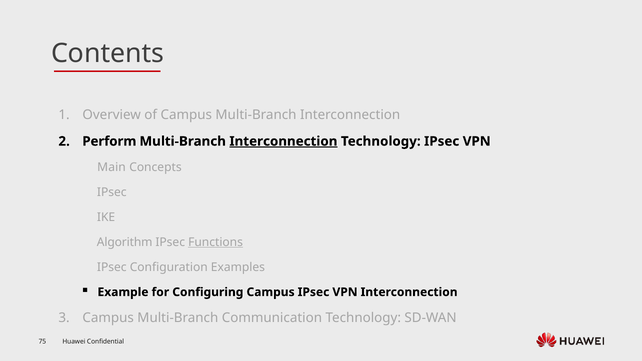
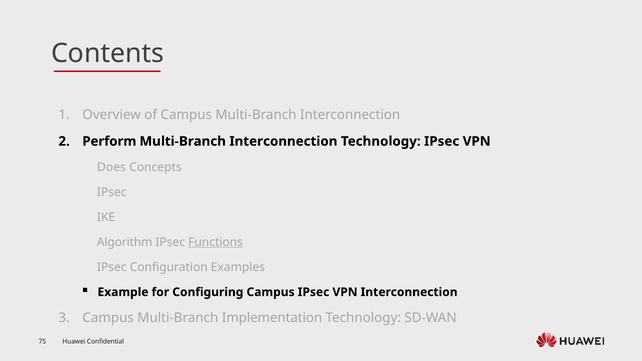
Interconnection underline: present -> none (283, 141)
Main: Main -> Does (112, 167)
Communication: Communication -> Implementation (272, 318)
